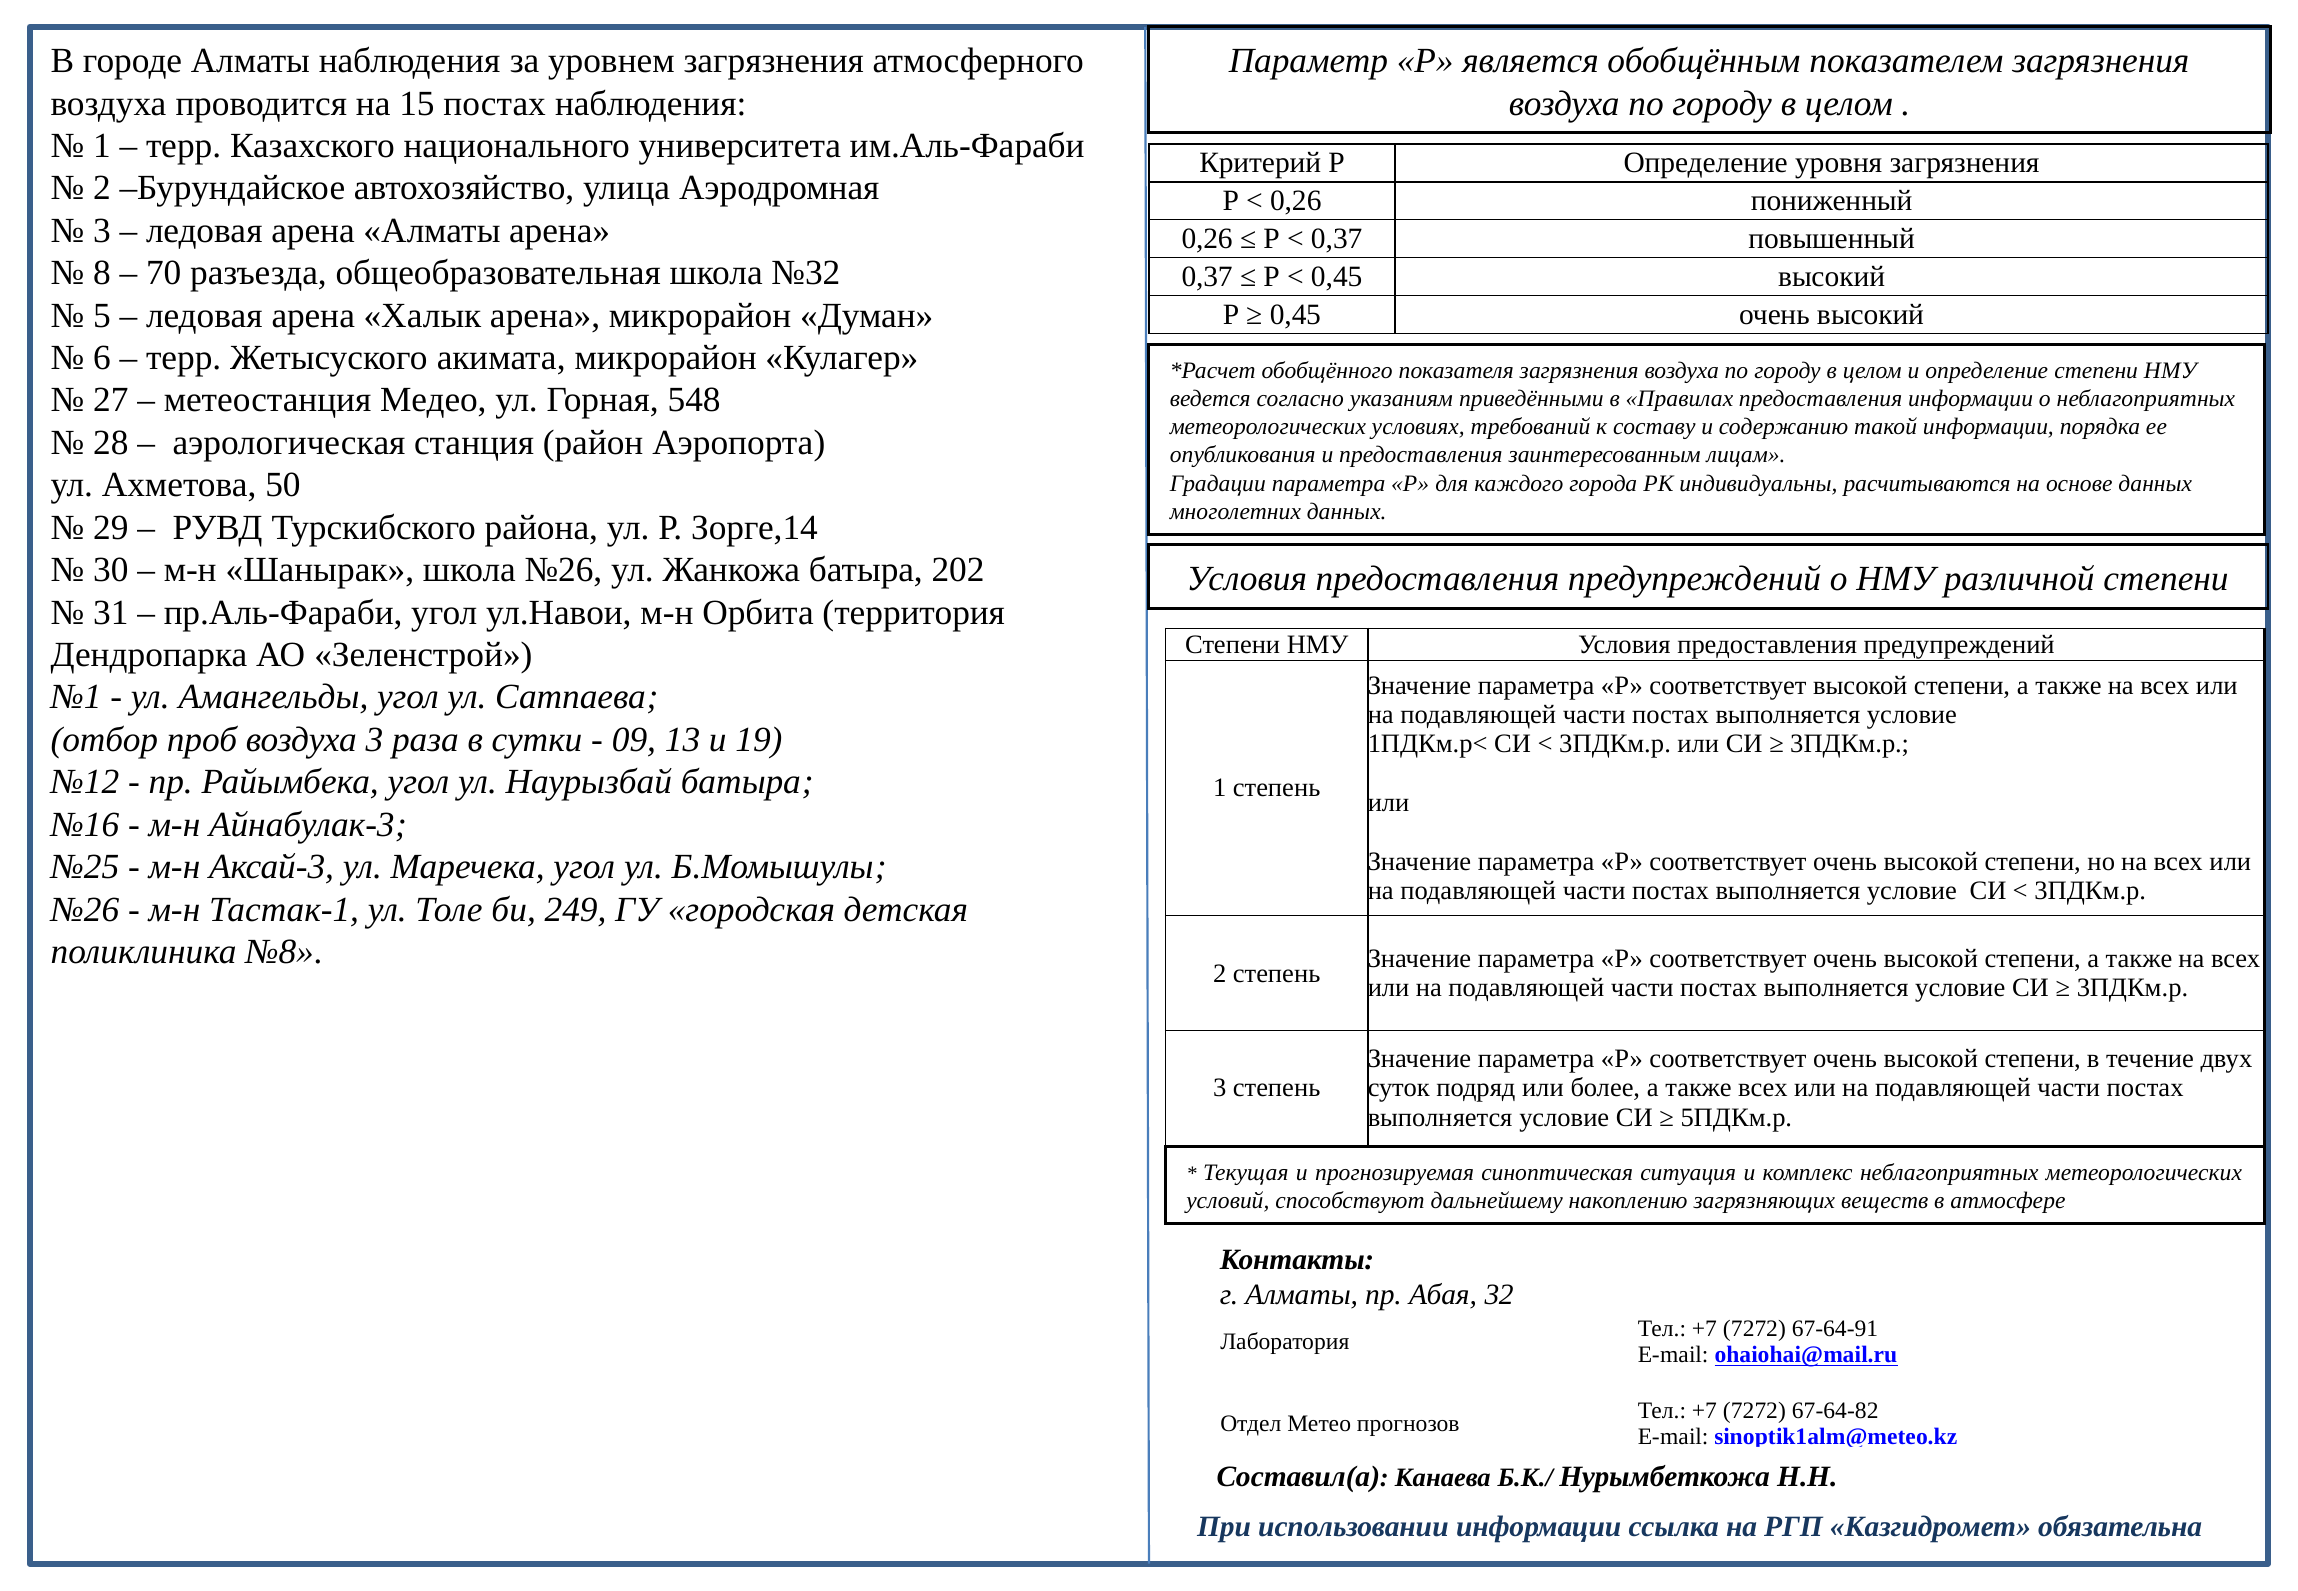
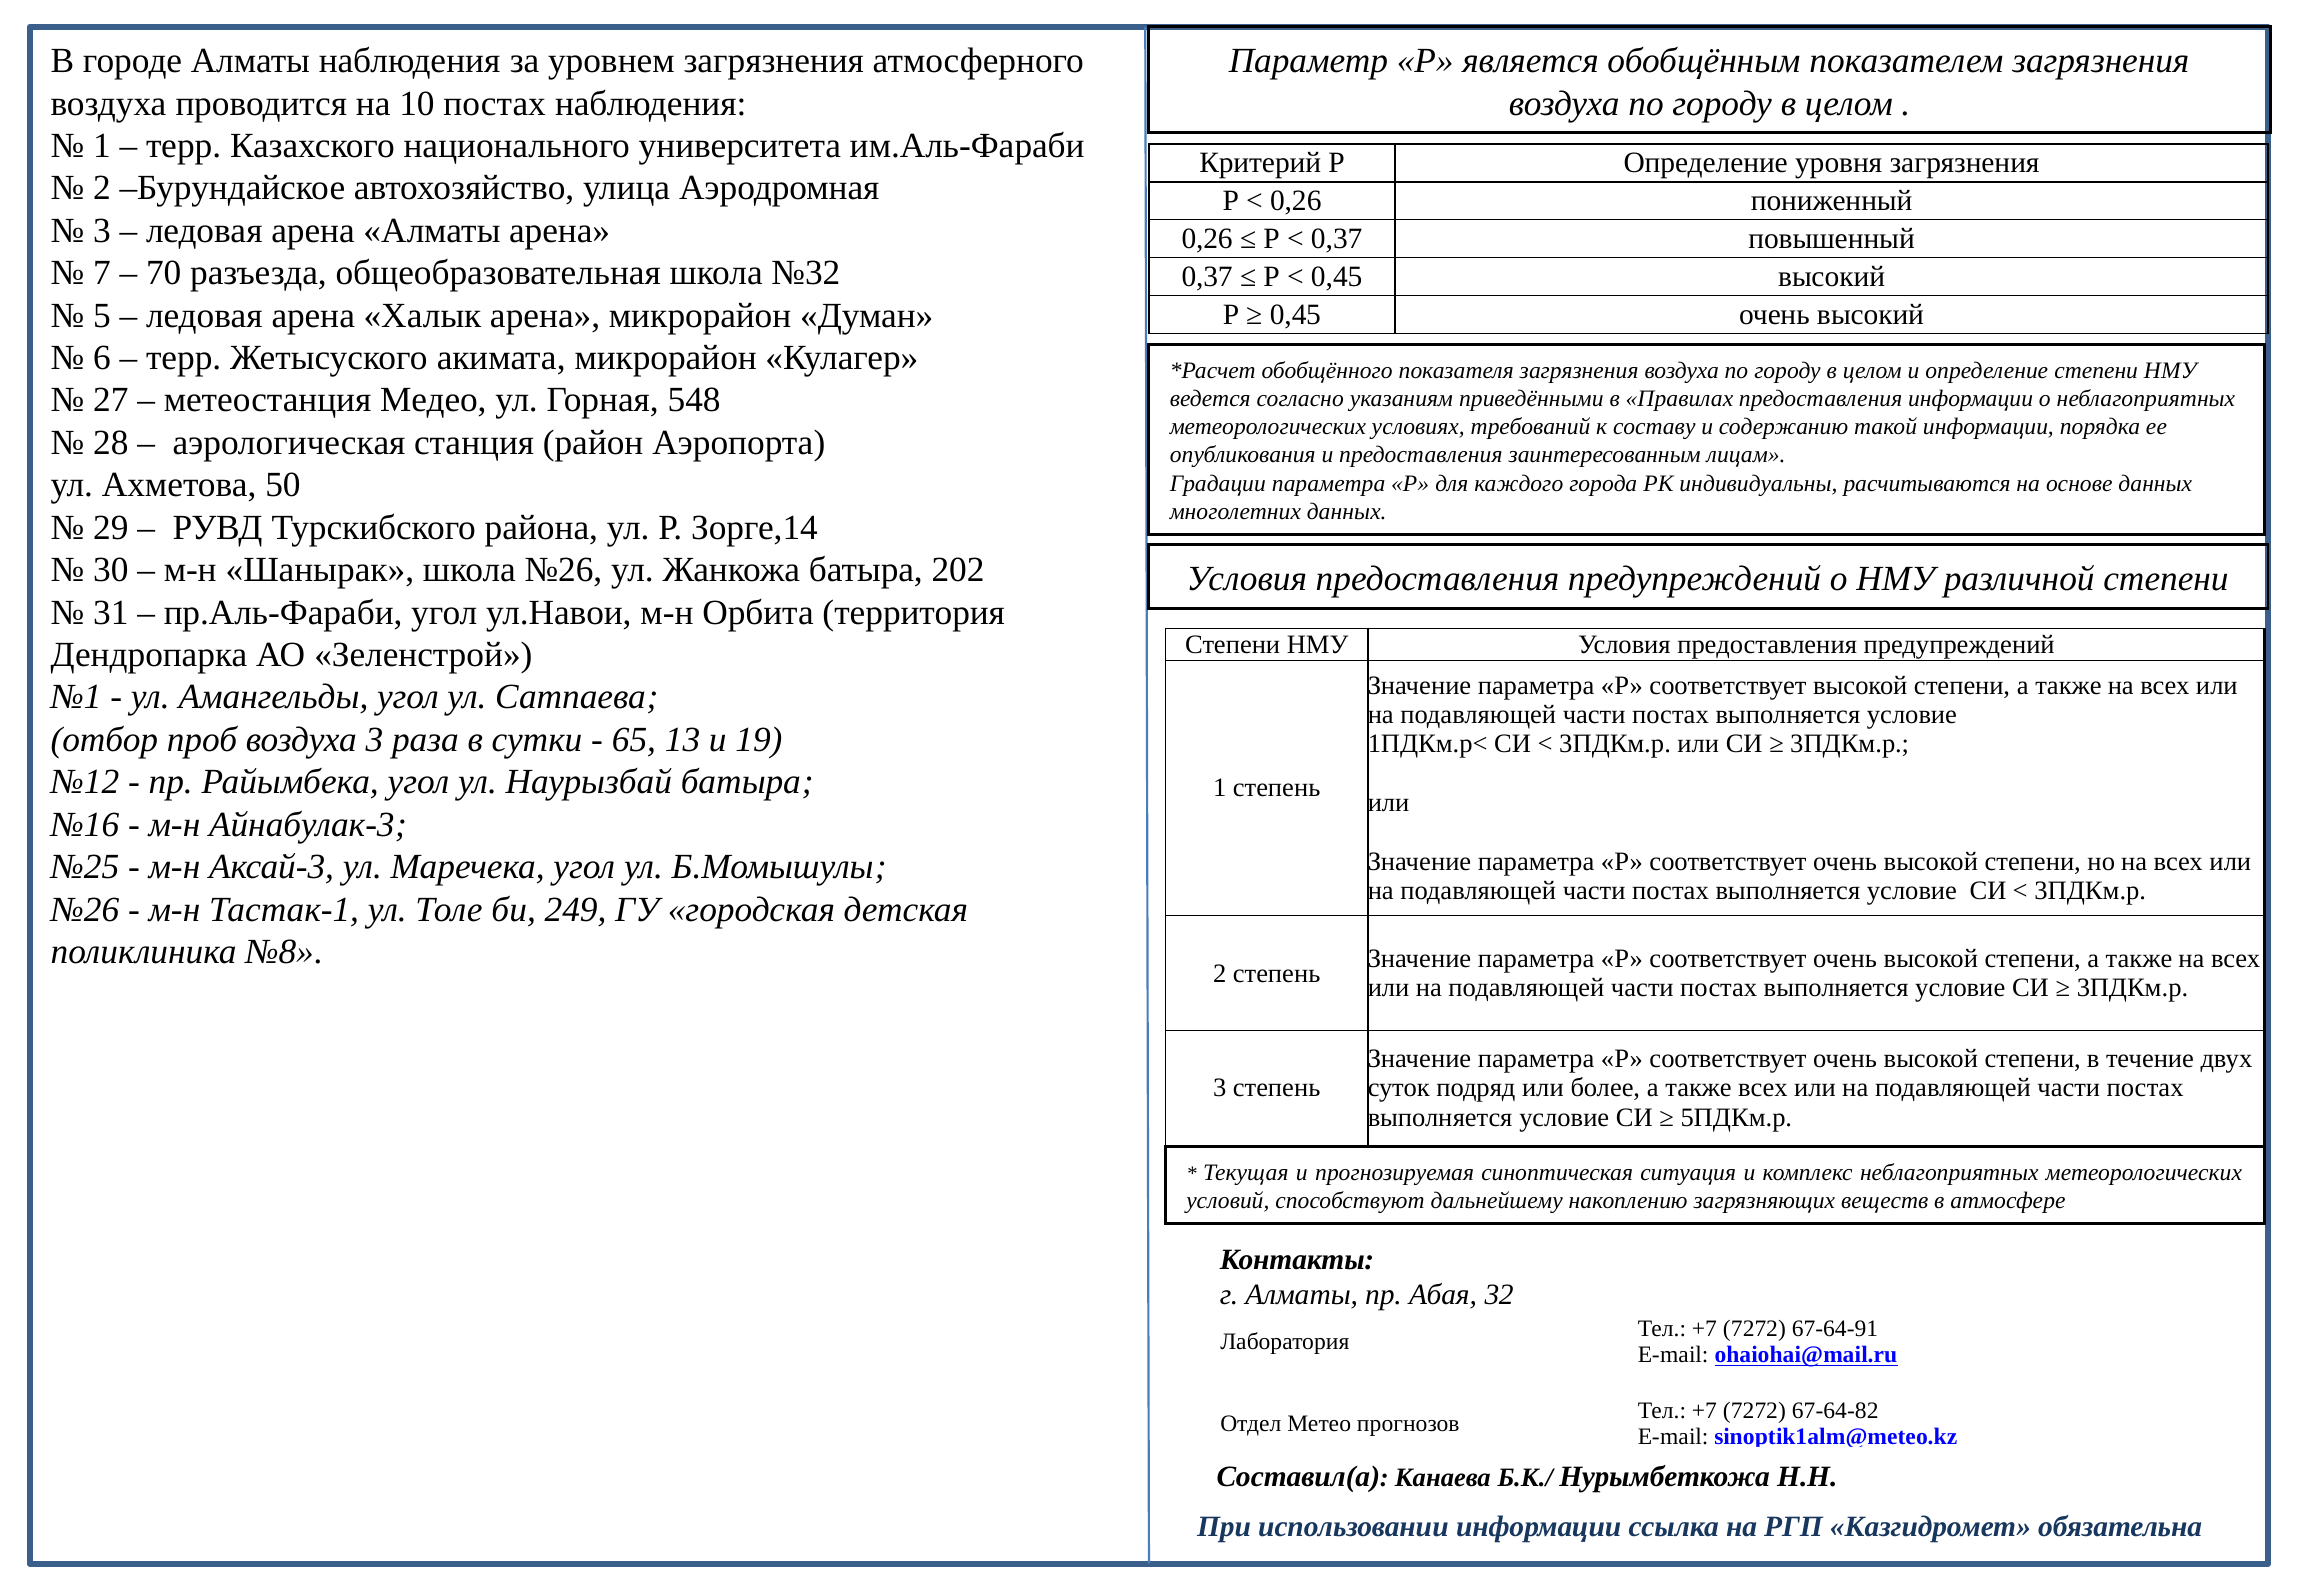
15: 15 -> 10 (417, 103)
8: 8 -> 7 (102, 273)
09: 09 -> 65 (634, 740)
